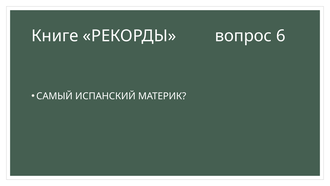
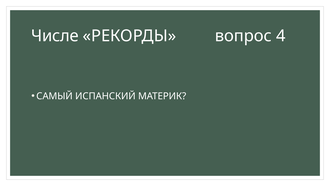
Книге: Книге -> Числе (55, 36)
6: 6 -> 4 (281, 36)
